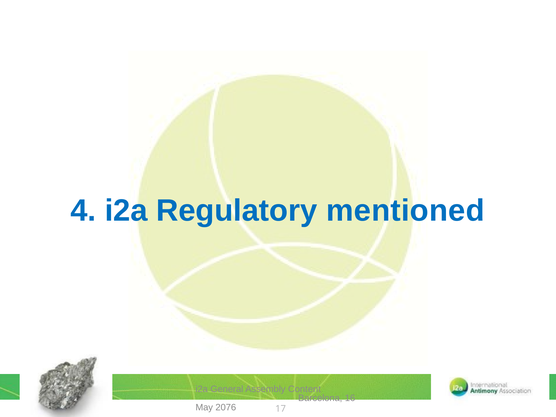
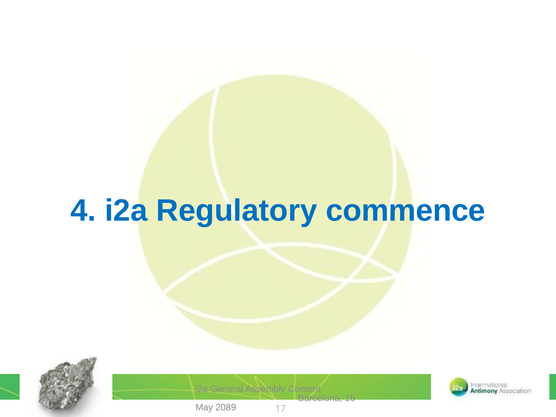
mentioned: mentioned -> commence (406, 211)
2076: 2076 -> 2089 (226, 407)
